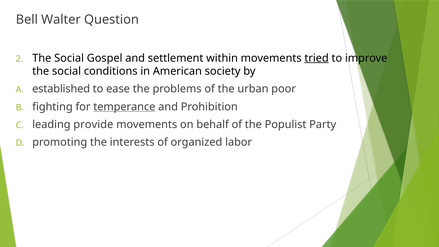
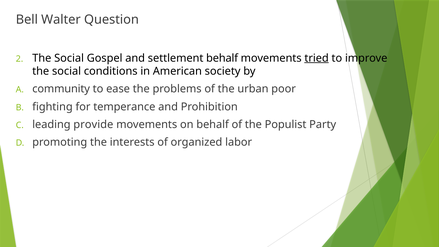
settlement within: within -> behalf (222, 58)
established: established -> community (61, 89)
temperance underline: present -> none (124, 107)
